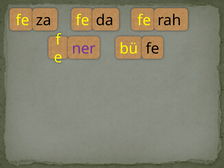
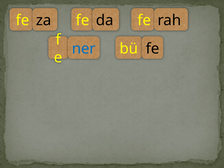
ner colour: purple -> blue (84, 49)
